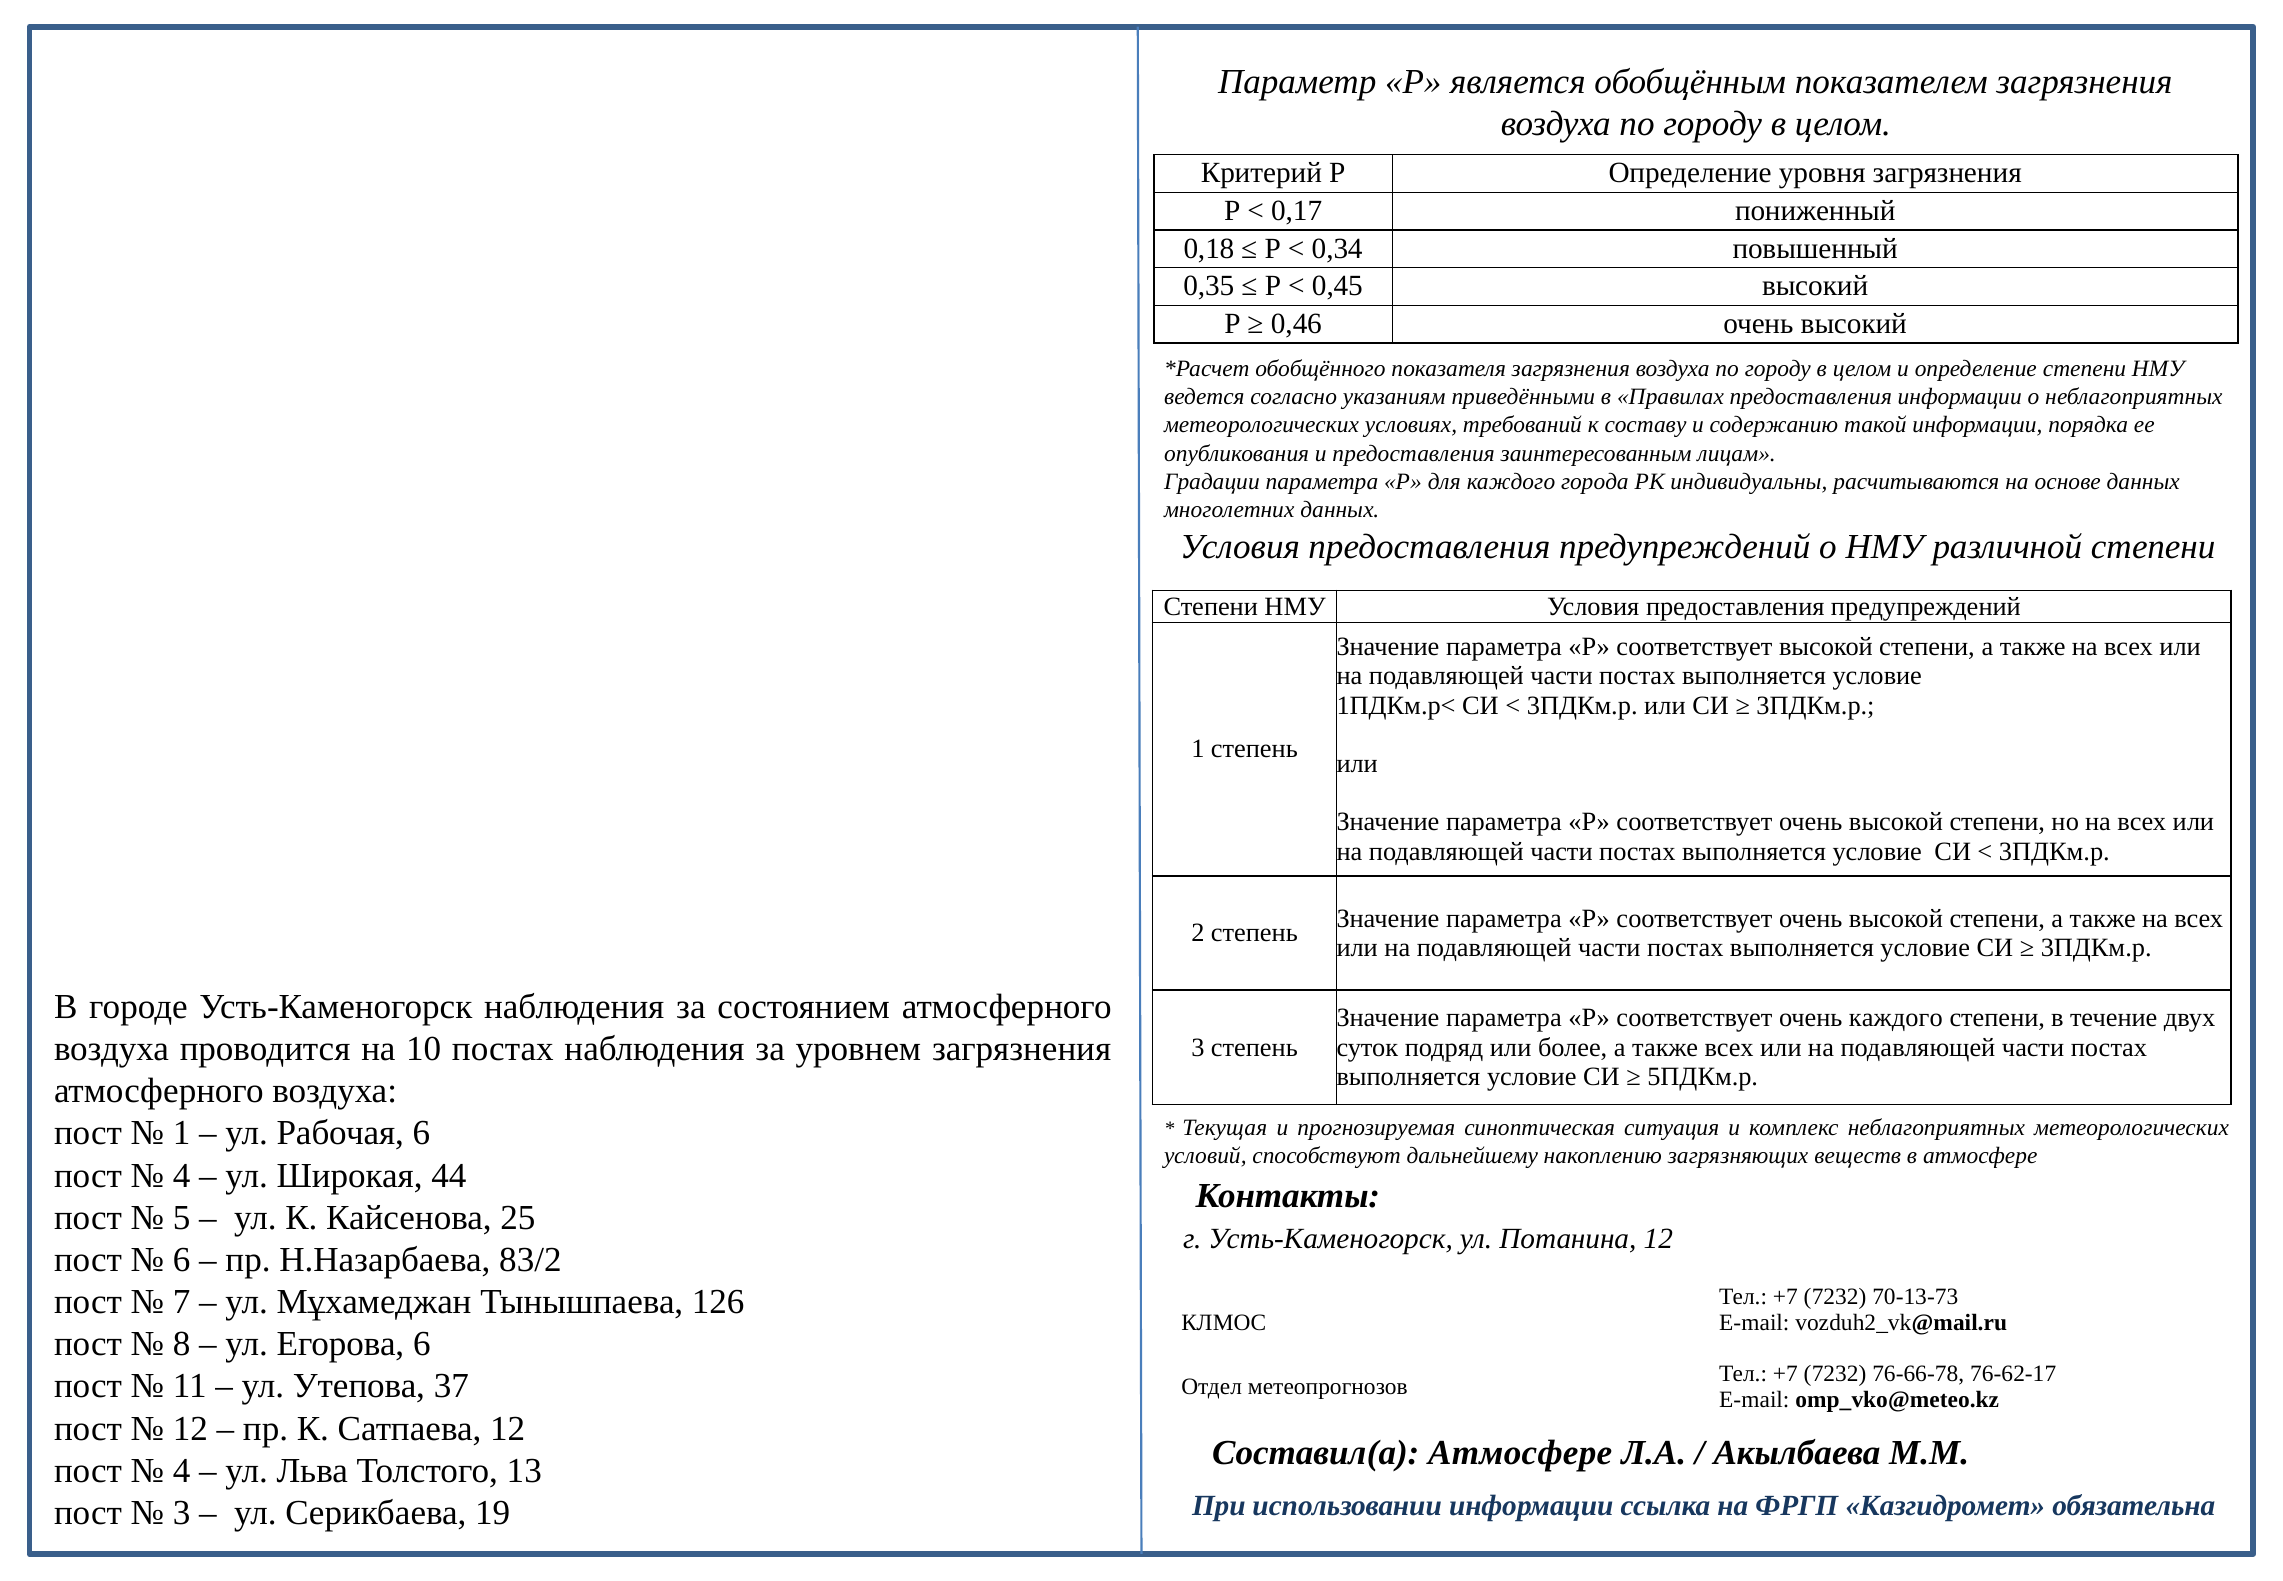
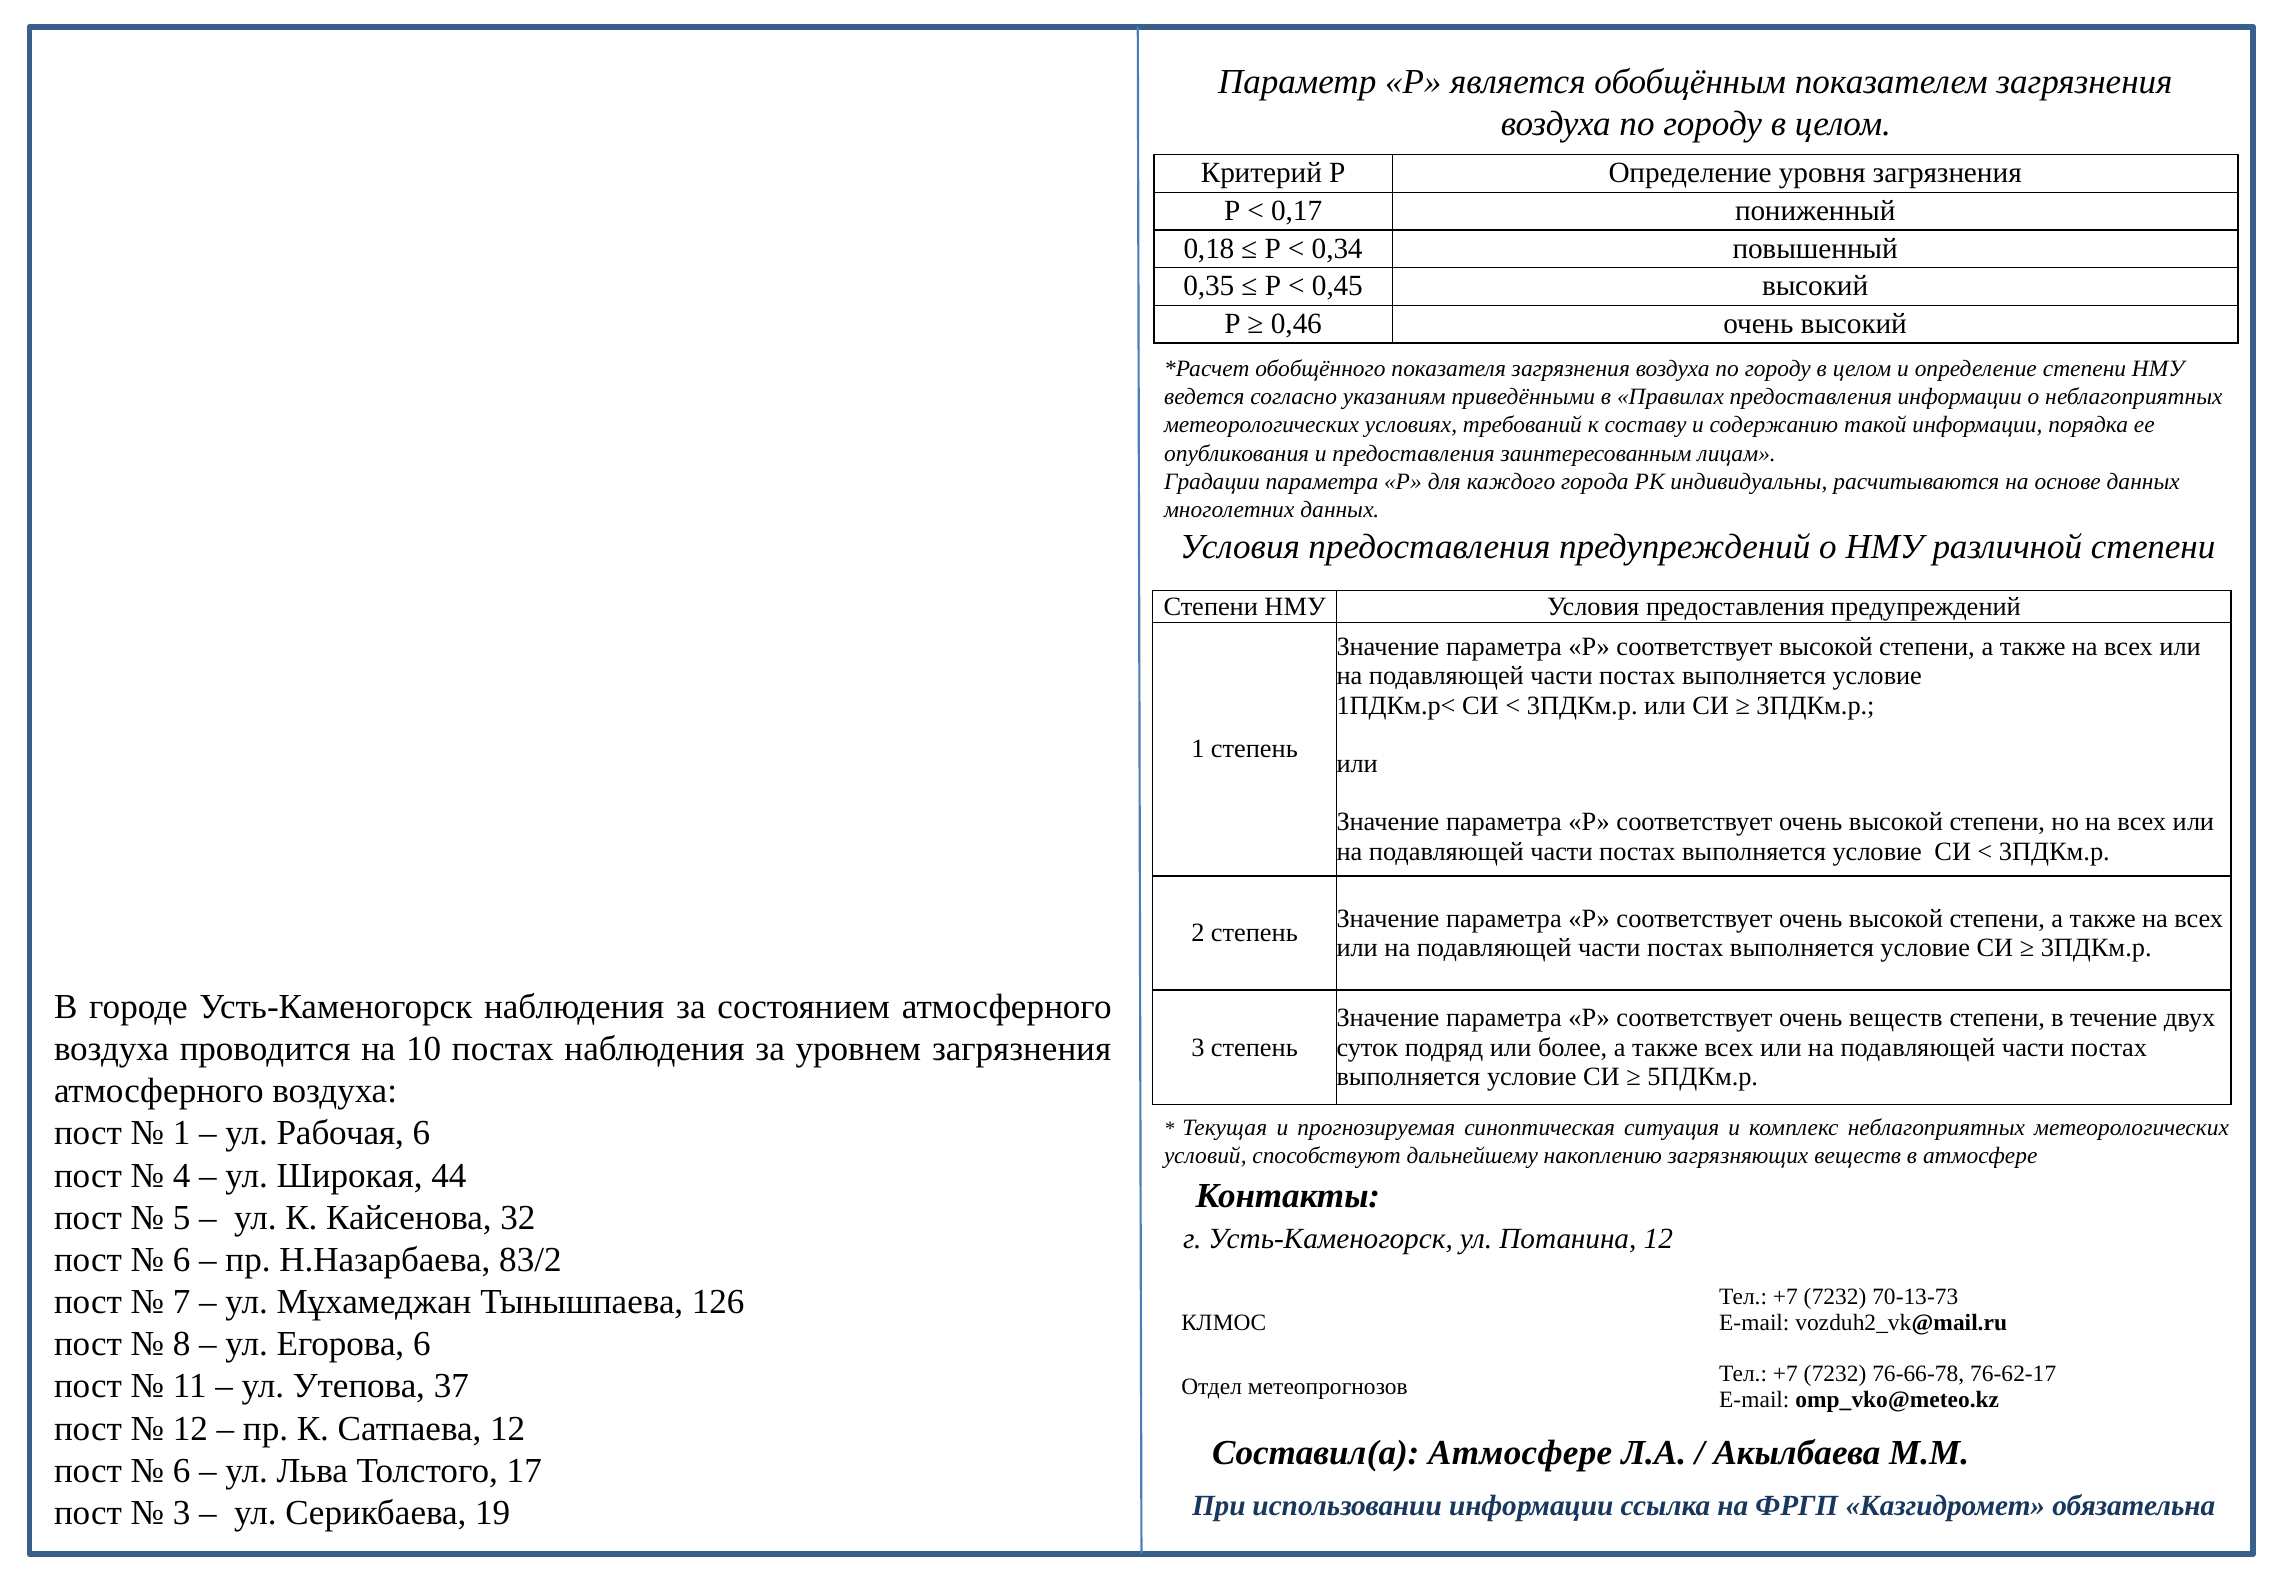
очень каждого: каждого -> веществ (1896, 1018)
25: 25 -> 32 (518, 1217)
4: 4 -> 6 (182, 1470)
13: 13 -> 17 (524, 1470)
